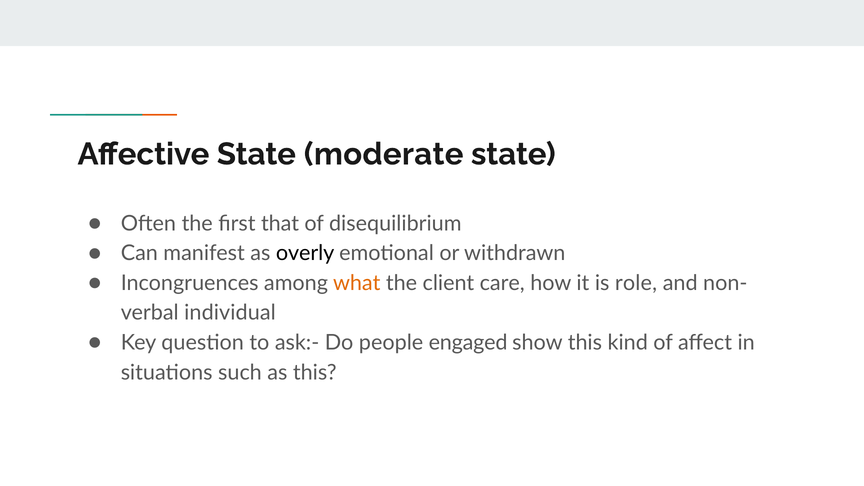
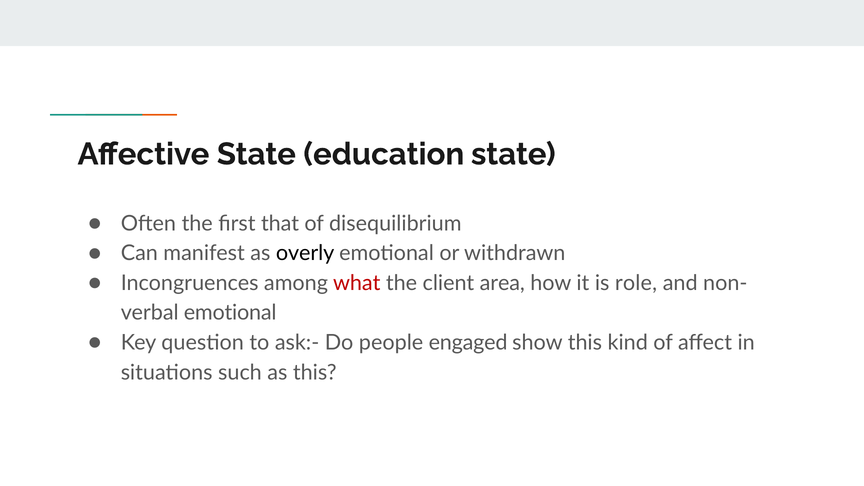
moderate: moderate -> education (384, 154)
what colour: orange -> red (357, 283)
care: care -> area (502, 283)
individual: individual -> emotional (230, 313)
